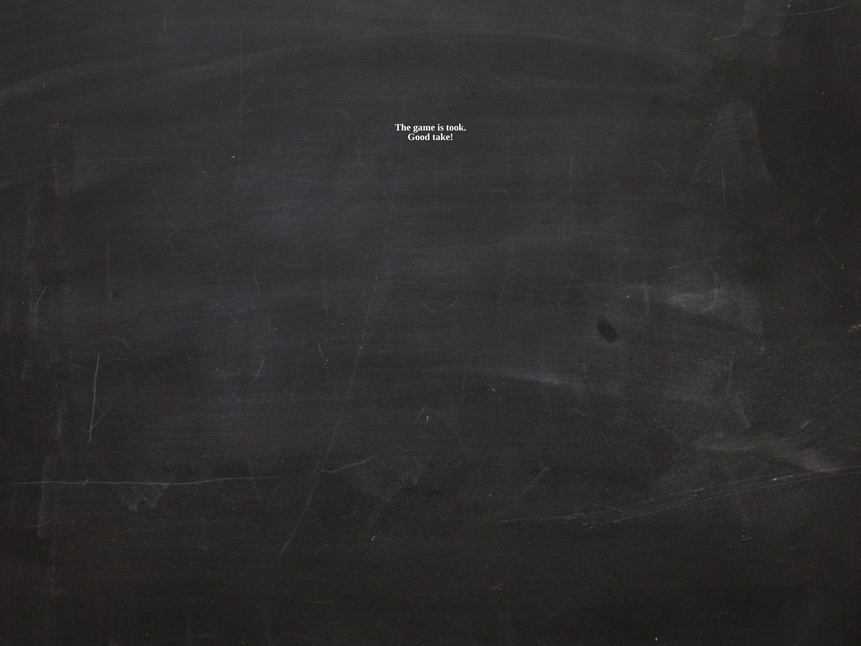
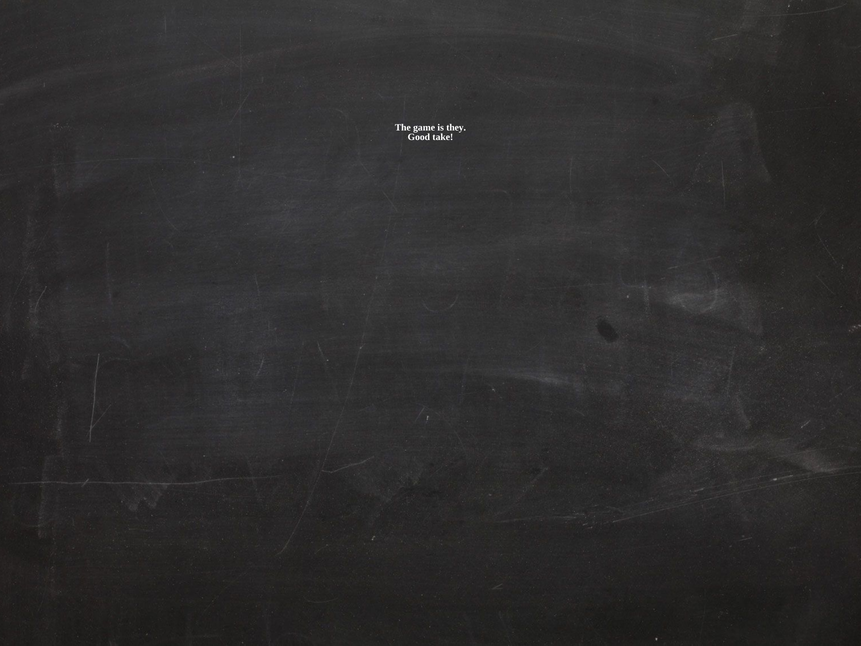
took: took -> they (456, 128)
